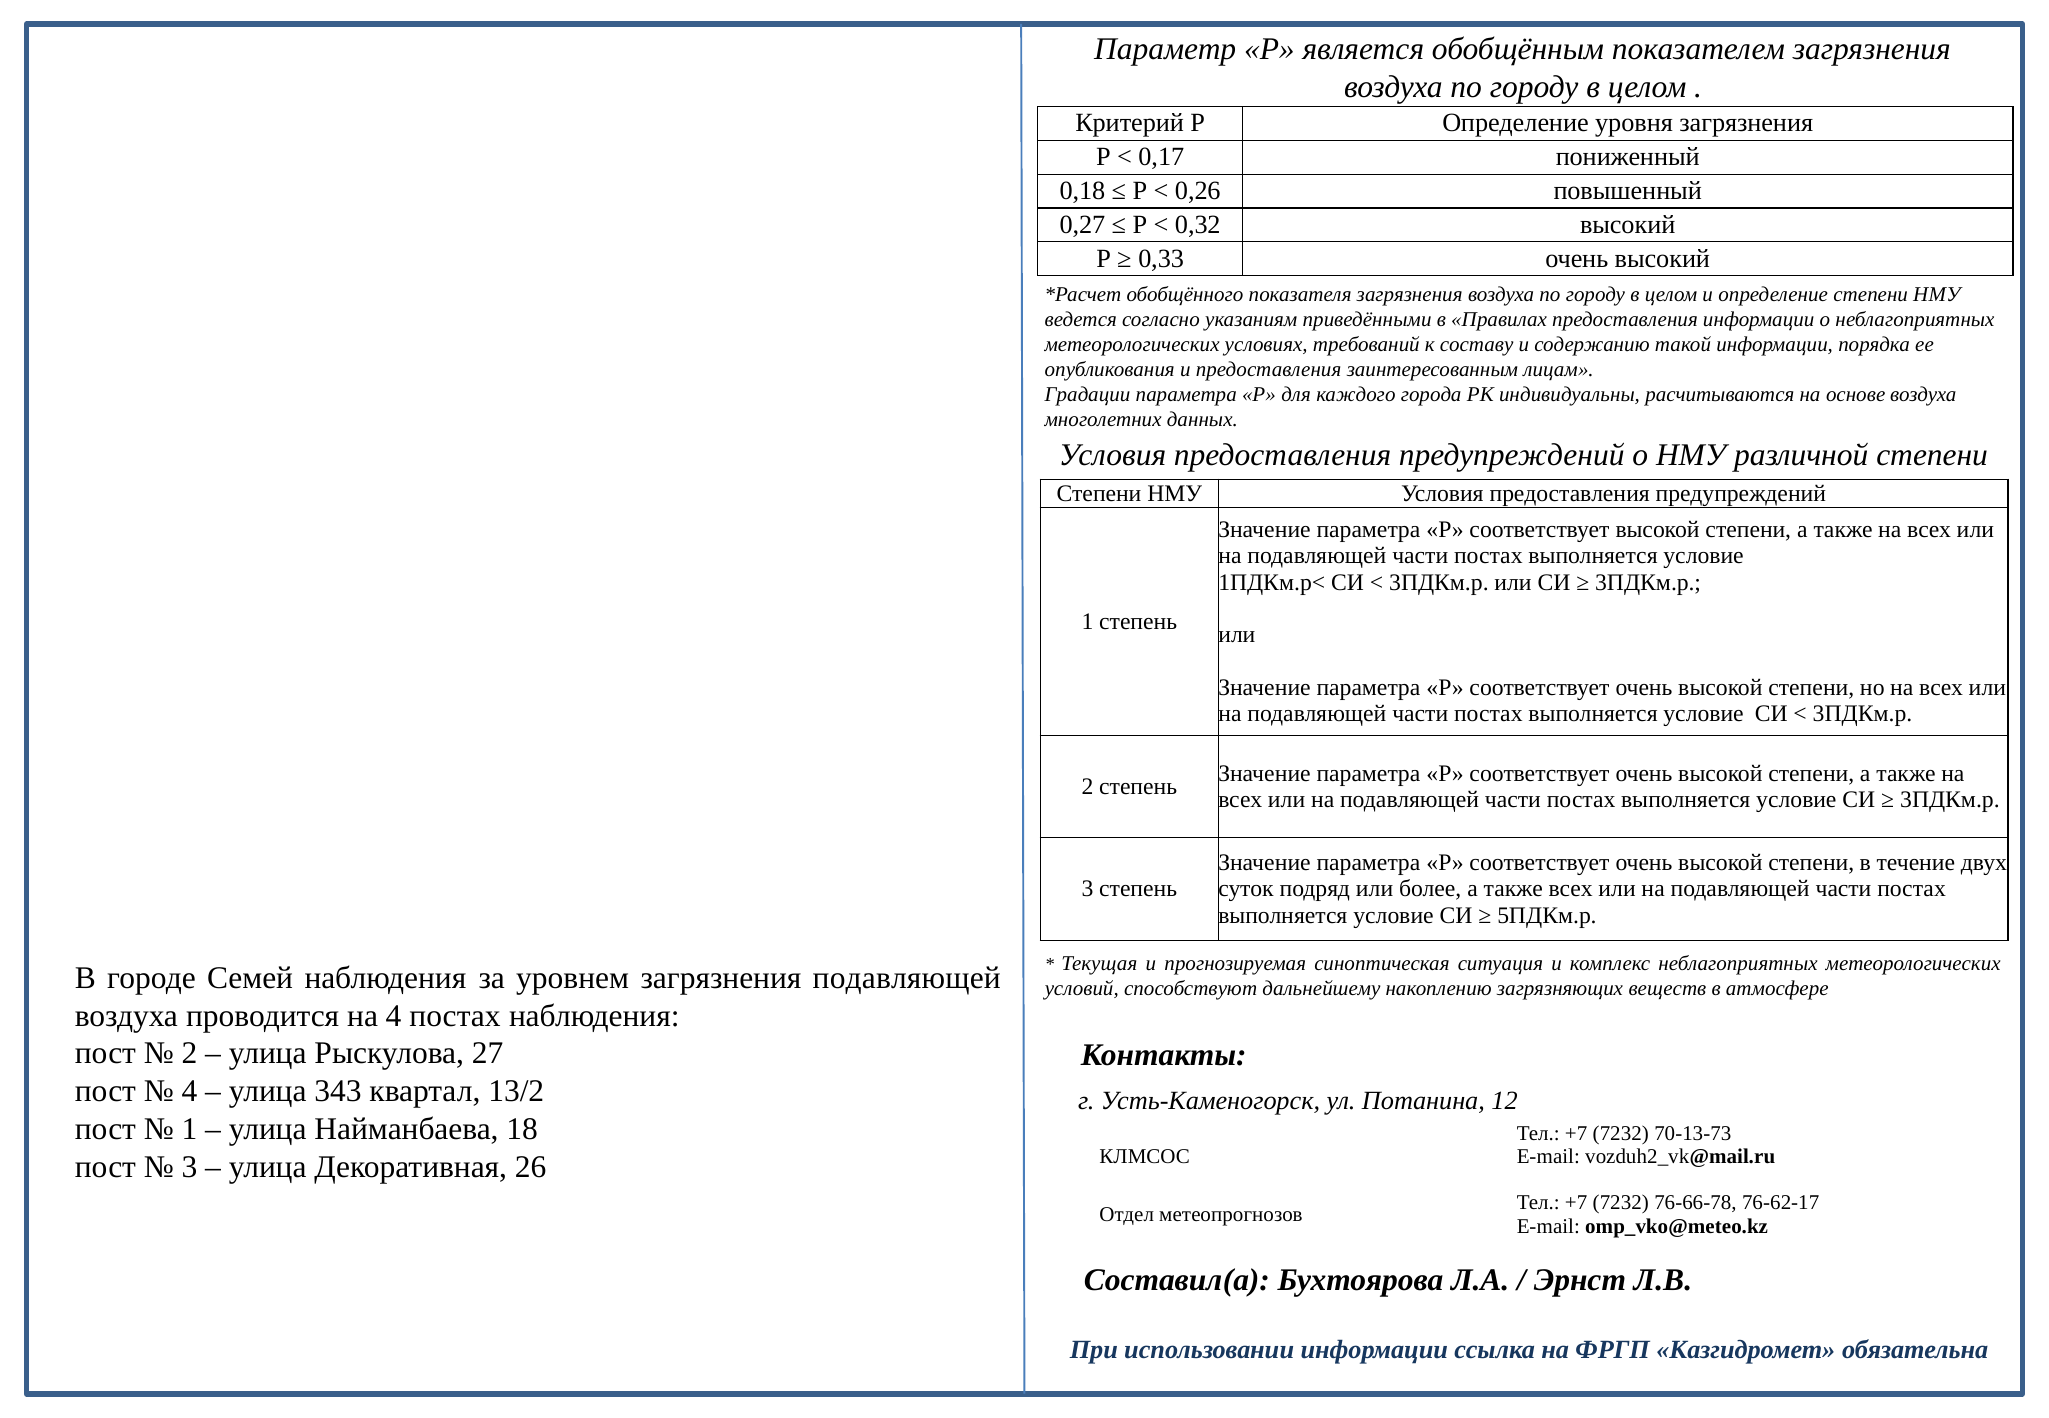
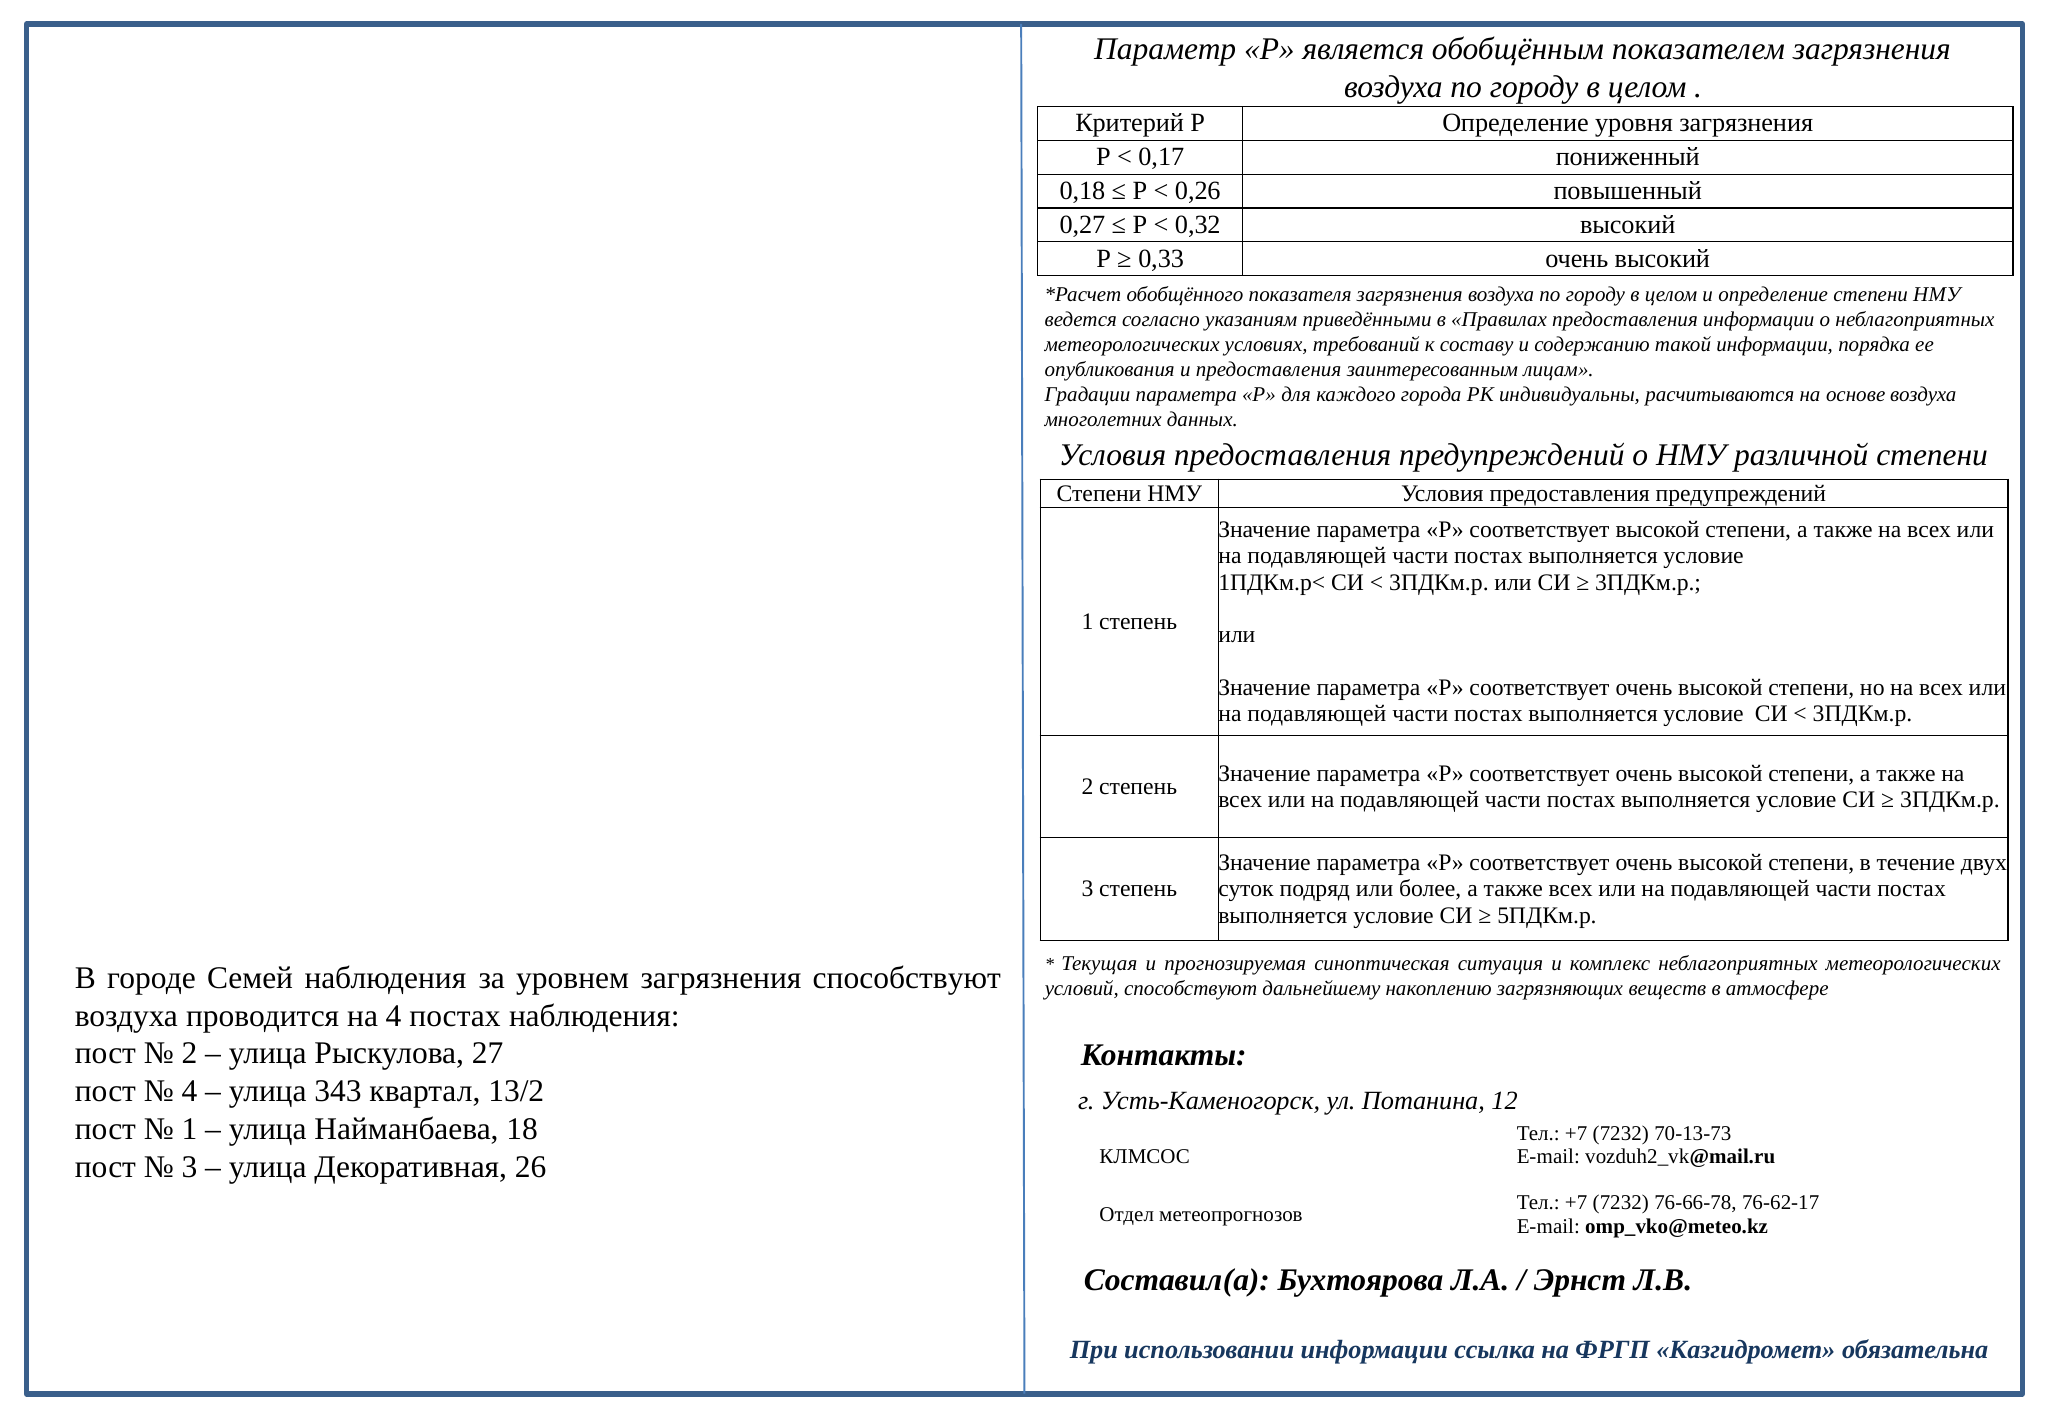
загрязнения подавляющей: подавляющей -> способствуют (907, 978)
